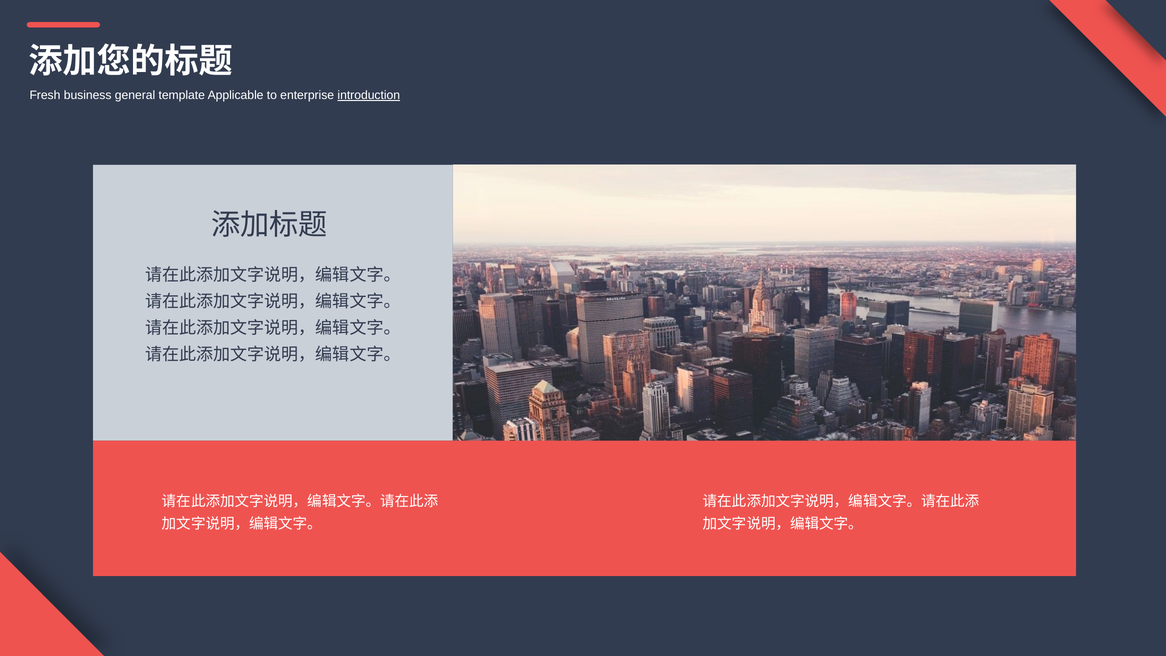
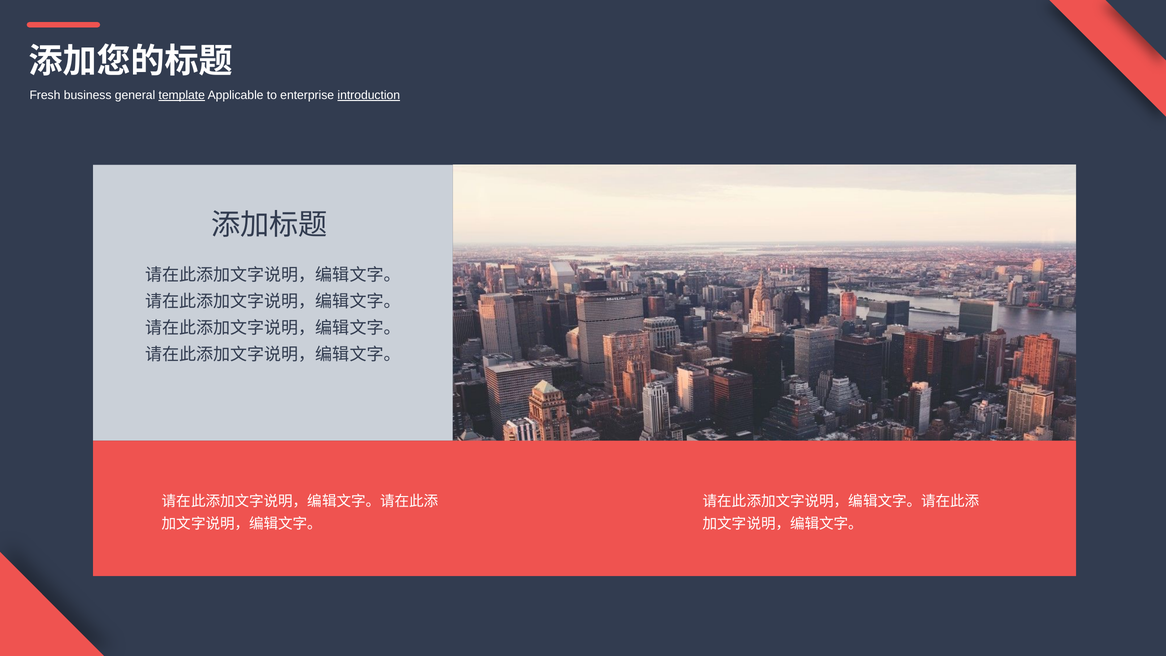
template underline: none -> present (182, 95)
